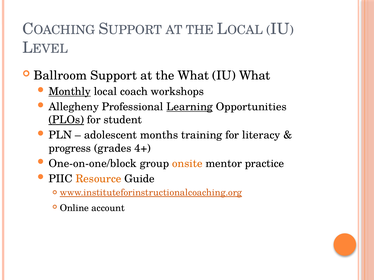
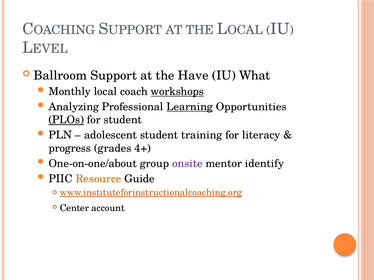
the What: What -> Have (193, 76)
Monthly underline: present -> none (70, 92)
workshops underline: none -> present (177, 92)
Allegheny: Allegheny -> Analyzing (74, 107)
adolescent months: months -> student (159, 135)
One-on-one/block: One-on-one/block -> One-on-one/about (93, 164)
onsite colour: orange -> purple (187, 164)
practice: practice -> identify (264, 164)
Online: Online -> Center (74, 208)
